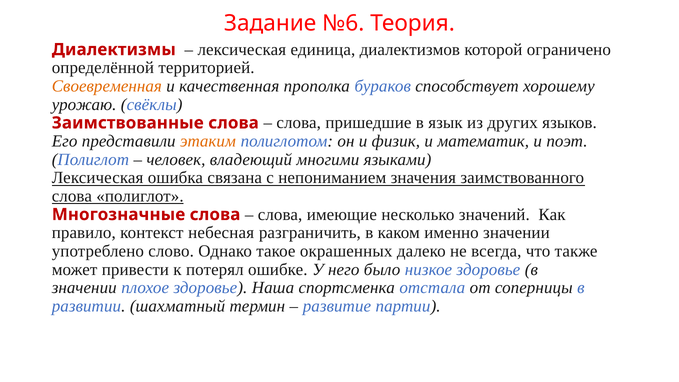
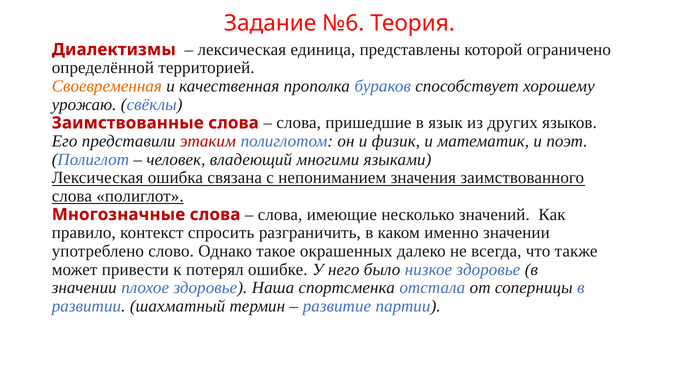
диалектизмов: диалектизмов -> представлены (410, 50)
этаким colour: orange -> red (208, 141)
небесная: небесная -> спросить (221, 233)
